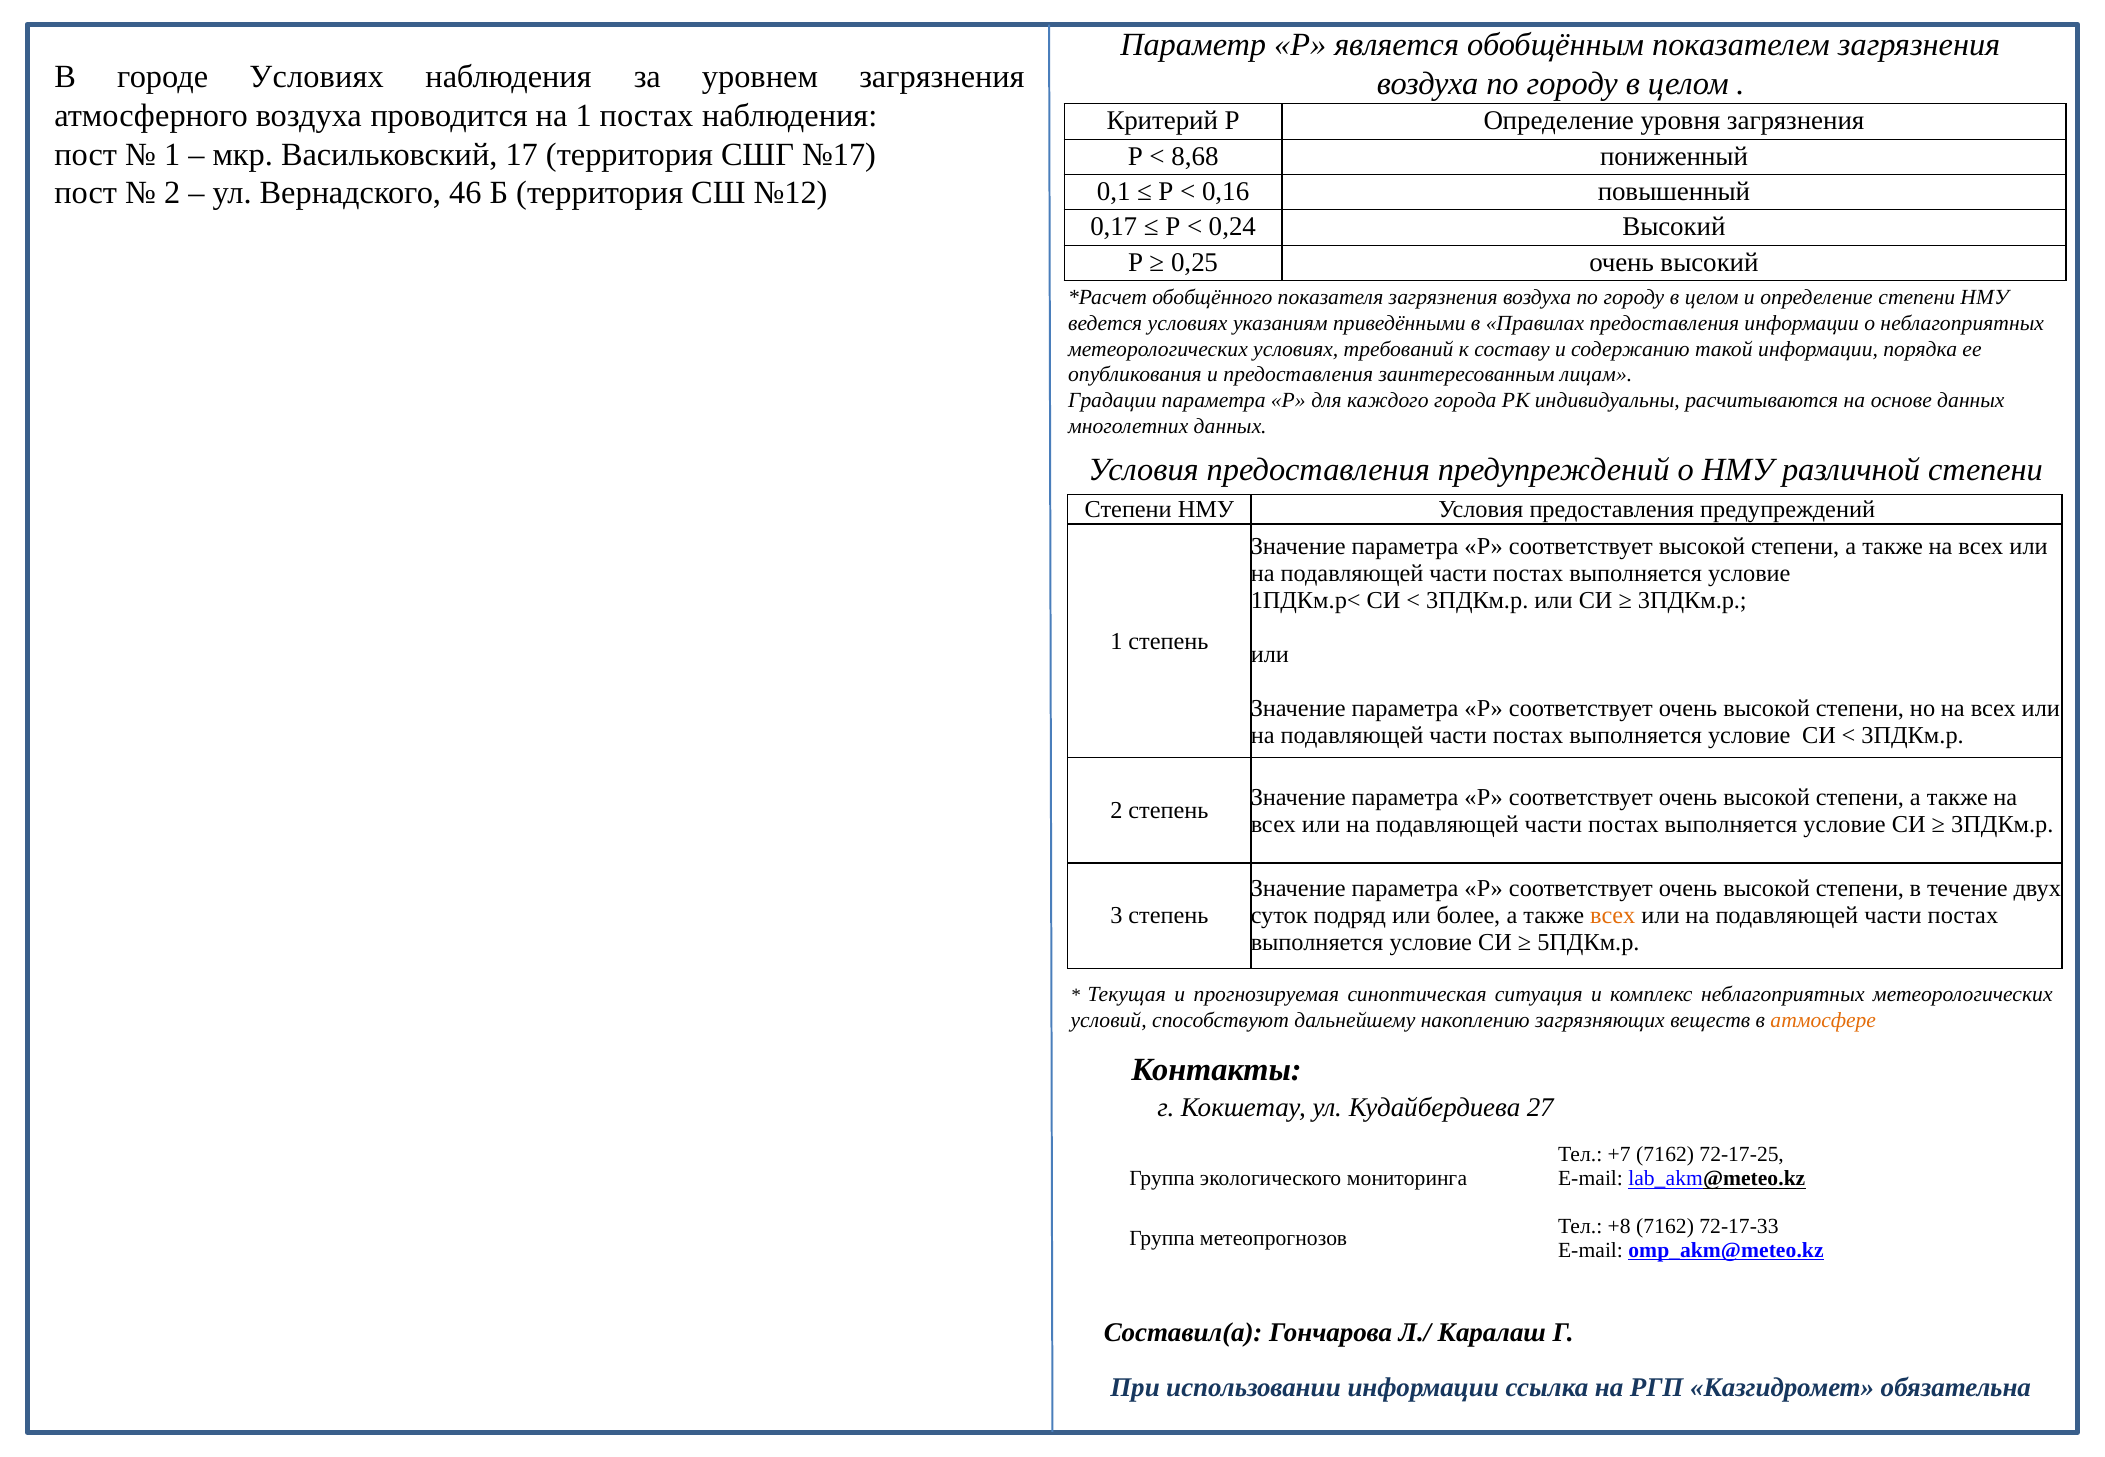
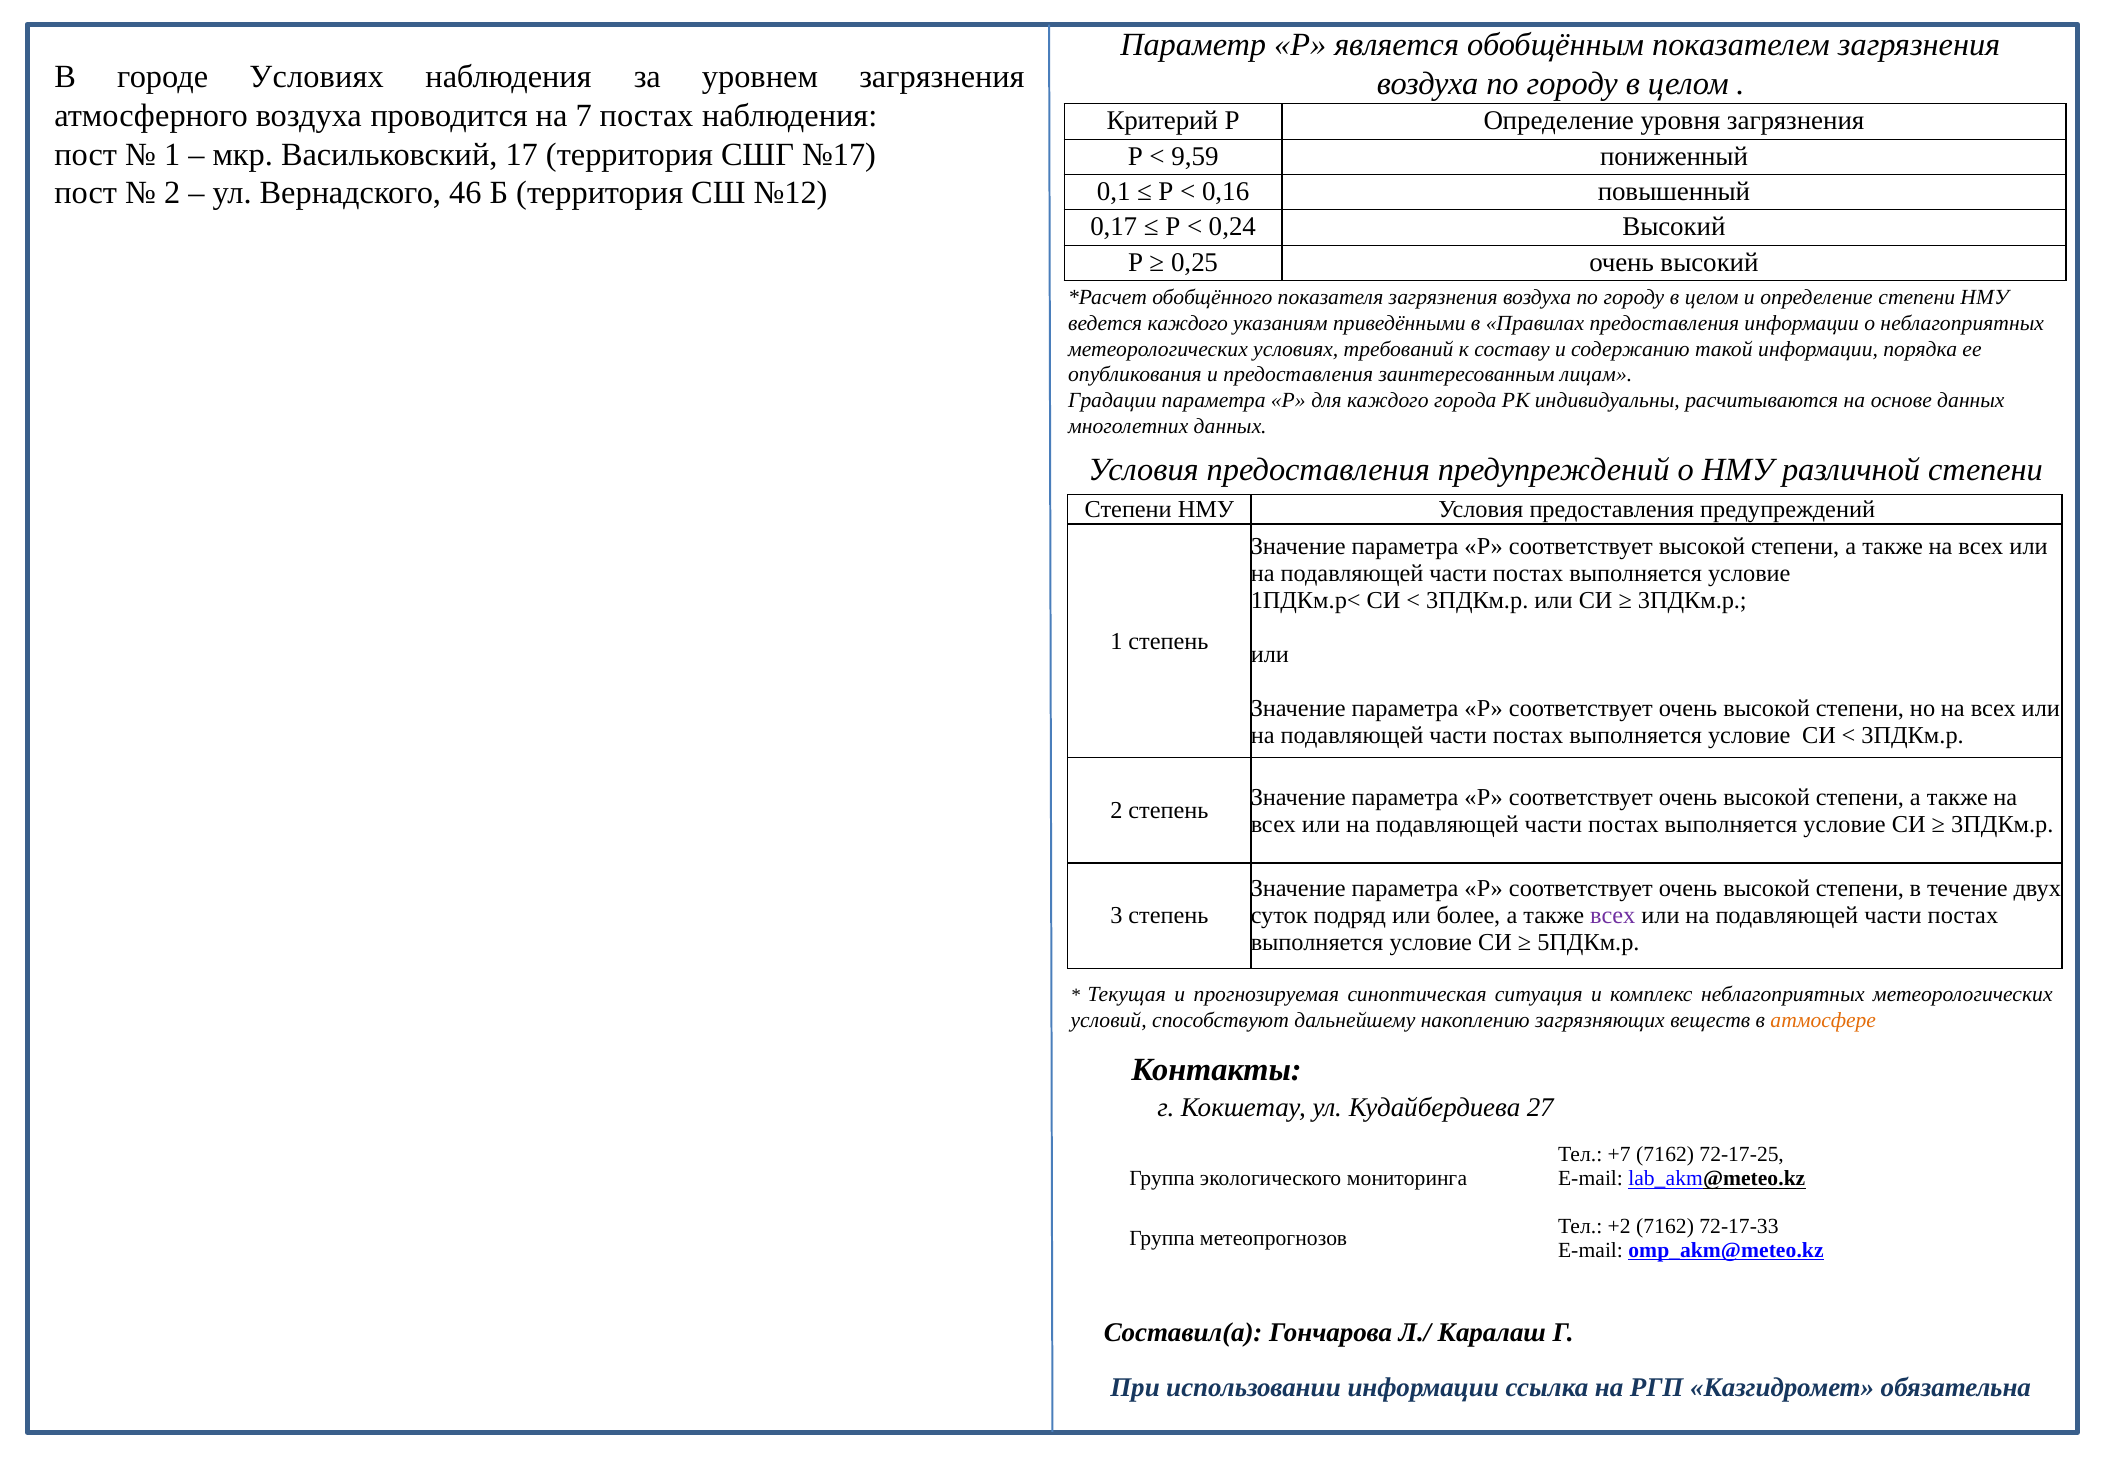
на 1: 1 -> 7 (584, 116)
8,68: 8,68 -> 9,59 (1195, 156)
ведется условиях: условиях -> каждого (1188, 323)
всех colour: orange -> purple (1613, 916)
+8: +8 -> +2 (1619, 1226)
